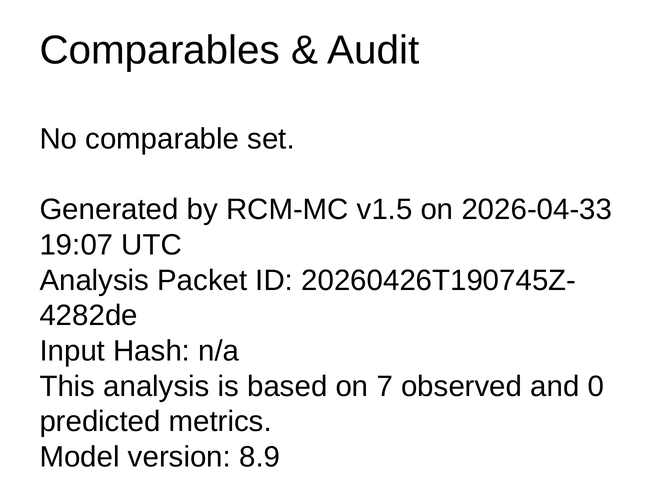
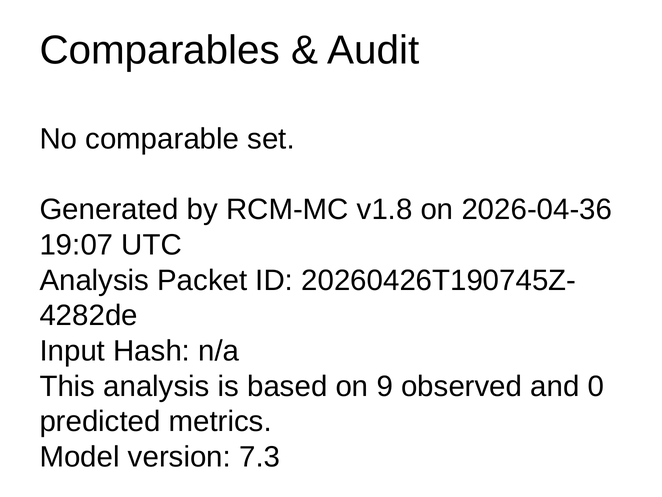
v1.5: v1.5 -> v1.8 (385, 209)
2026-04-33: 2026-04-33 -> 2026-04-36 (537, 209)
7: 7 -> 9 (385, 386)
8.9: 8.9 -> 7.3 (260, 457)
